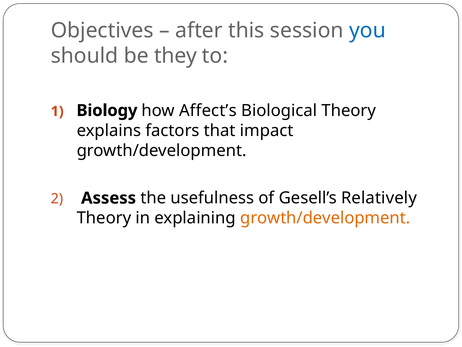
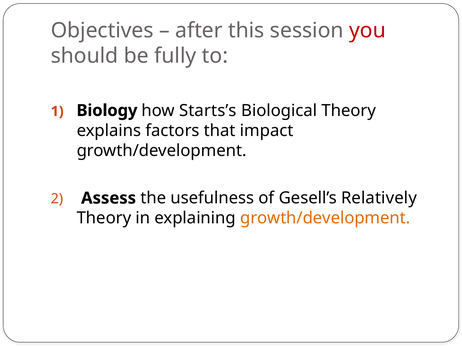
you colour: blue -> red (367, 30)
they: they -> fully (175, 56)
Affect’s: Affect’s -> Starts’s (208, 110)
